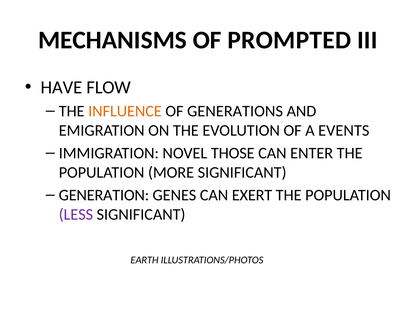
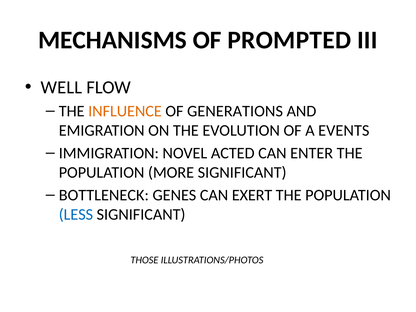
HAVE: HAVE -> WELL (61, 87)
THOSE: THOSE -> ACTED (233, 153)
GENERATION: GENERATION -> BOTTLENECK (104, 195)
LESS colour: purple -> blue (76, 215)
EARTH: EARTH -> THOSE (144, 260)
